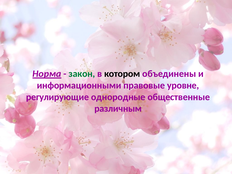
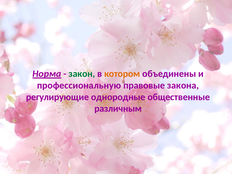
котором colour: black -> orange (122, 74)
информационными: информационными -> профессиональную (79, 85)
уровне: уровне -> закона (183, 85)
